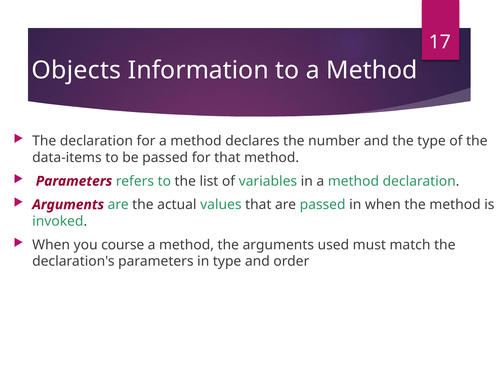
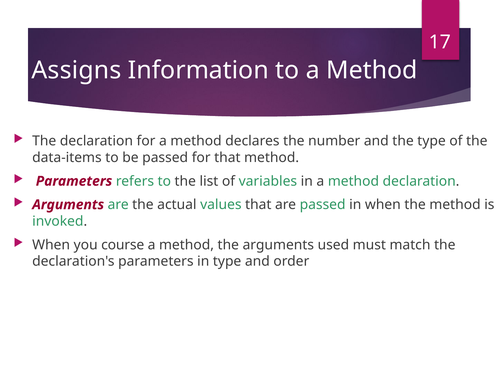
Objects: Objects -> Assigns (76, 71)
